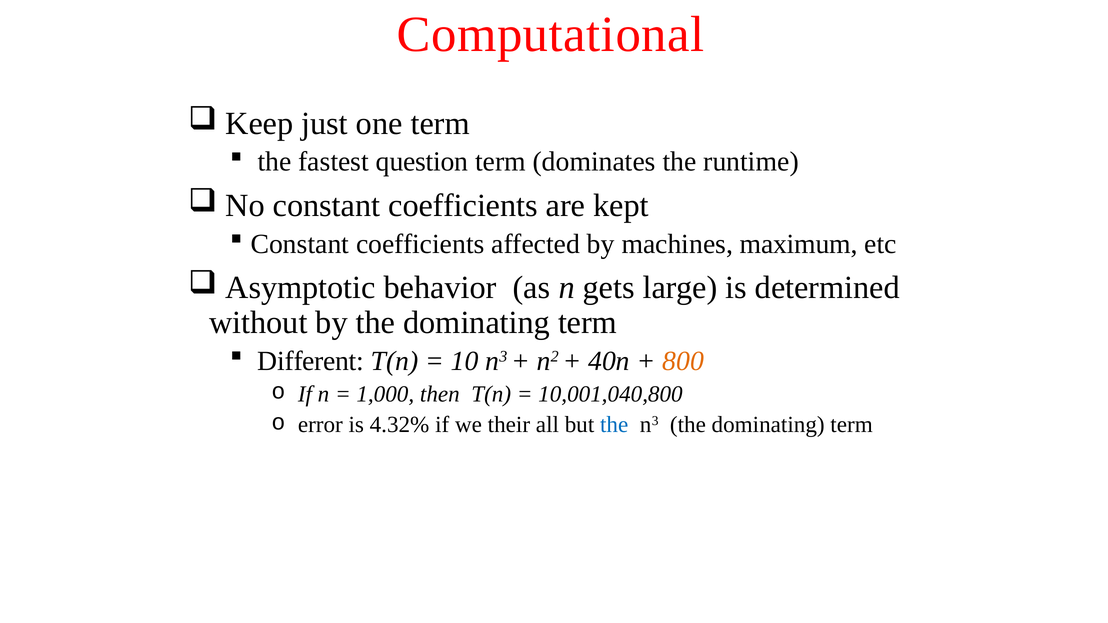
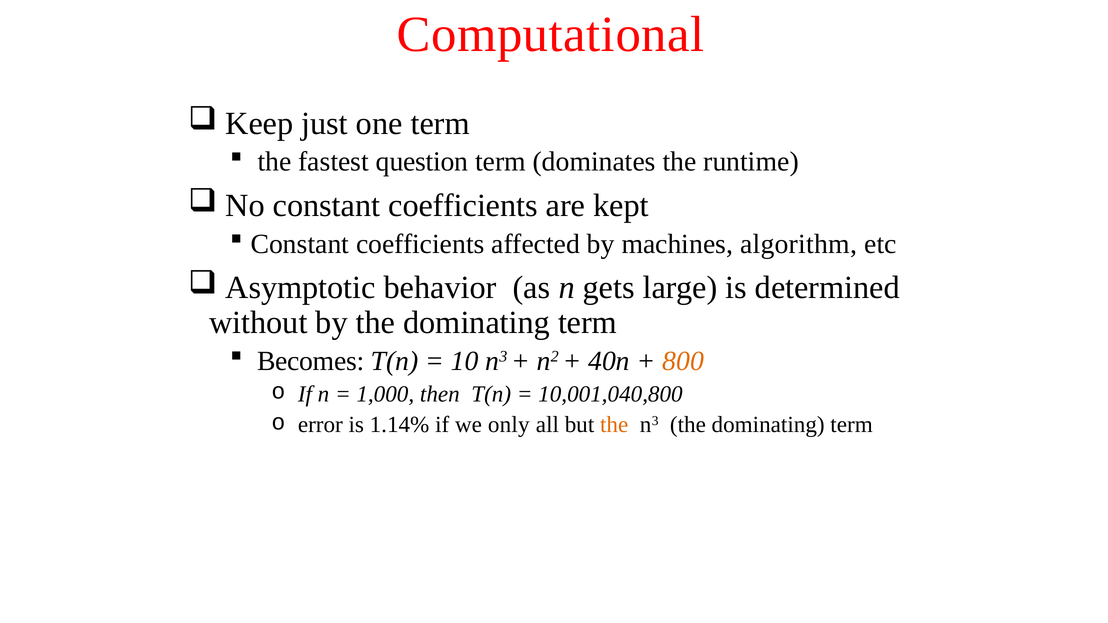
maximum: maximum -> algorithm (799, 244)
Different: Different -> Becomes (311, 361)
4.32%: 4.32% -> 1.14% (400, 425)
their: their -> only (509, 425)
the colour: blue -> orange (614, 425)
